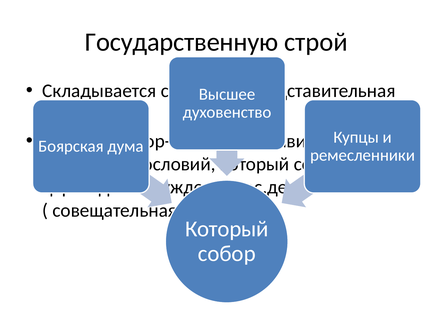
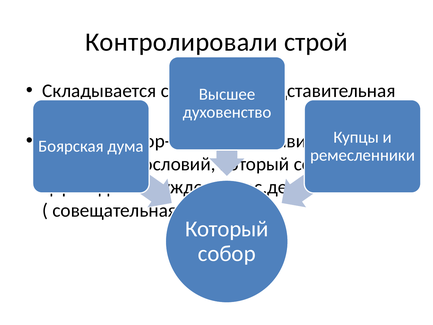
Государственную: Государственную -> Контролировали (181, 42)
